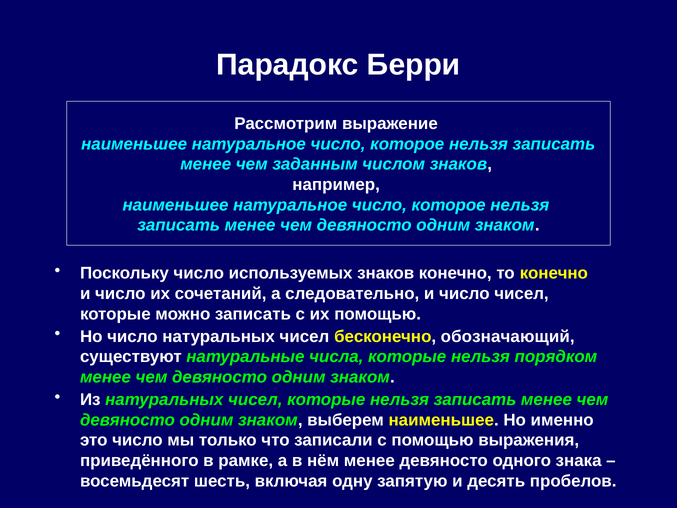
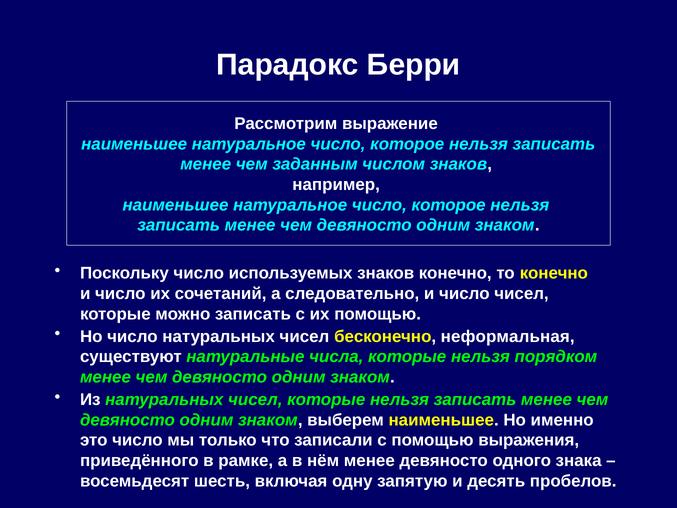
обозначающий: обозначающий -> неформальная (508, 336)
